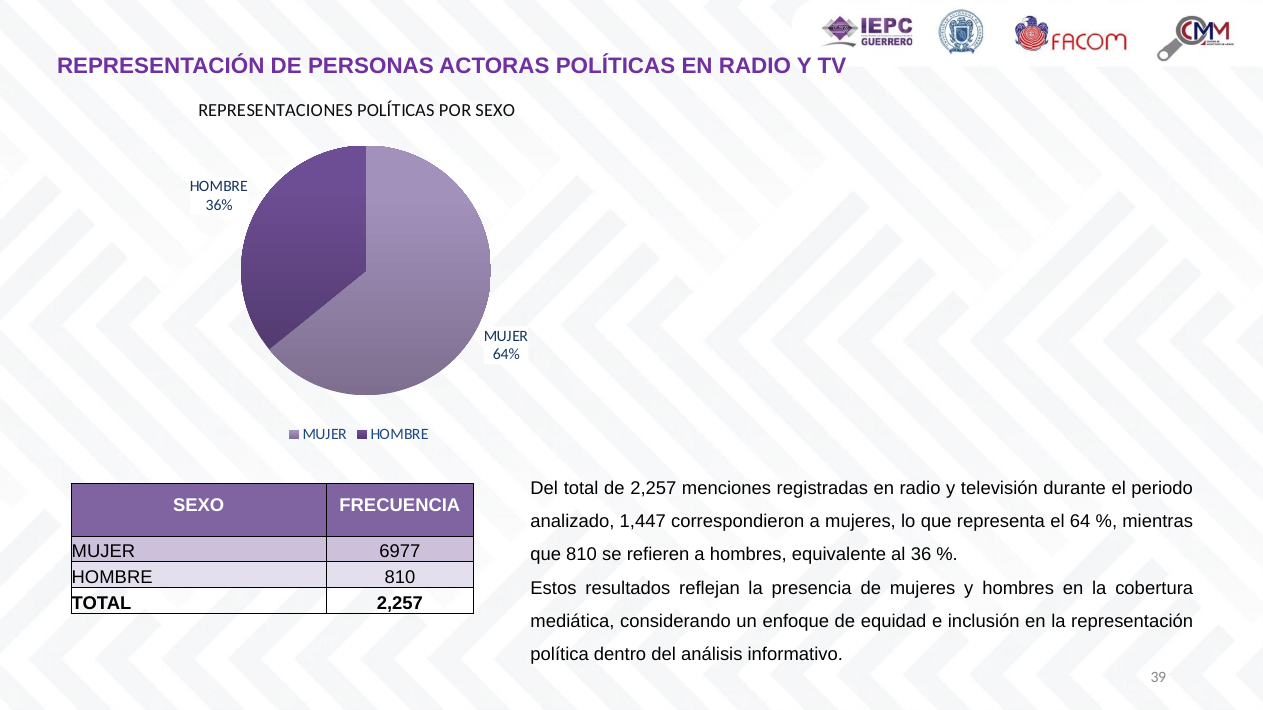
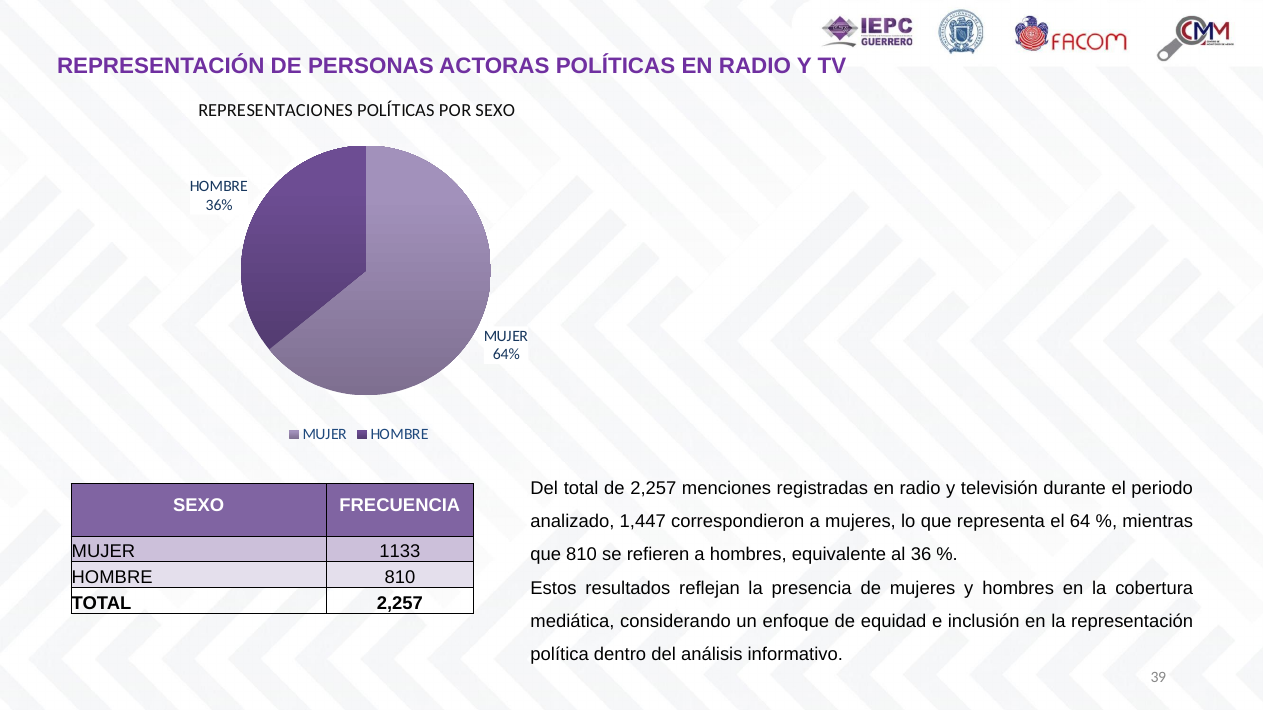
6977: 6977 -> 1133 (400, 552)
